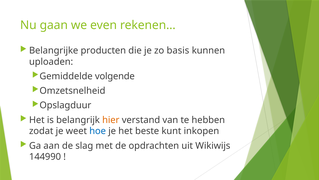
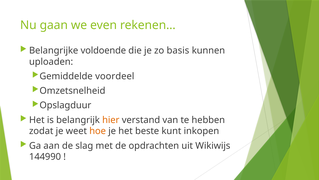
producten: producten -> voldoende (103, 50)
volgende: volgende -> voordeel (115, 76)
hoe colour: blue -> orange (98, 131)
